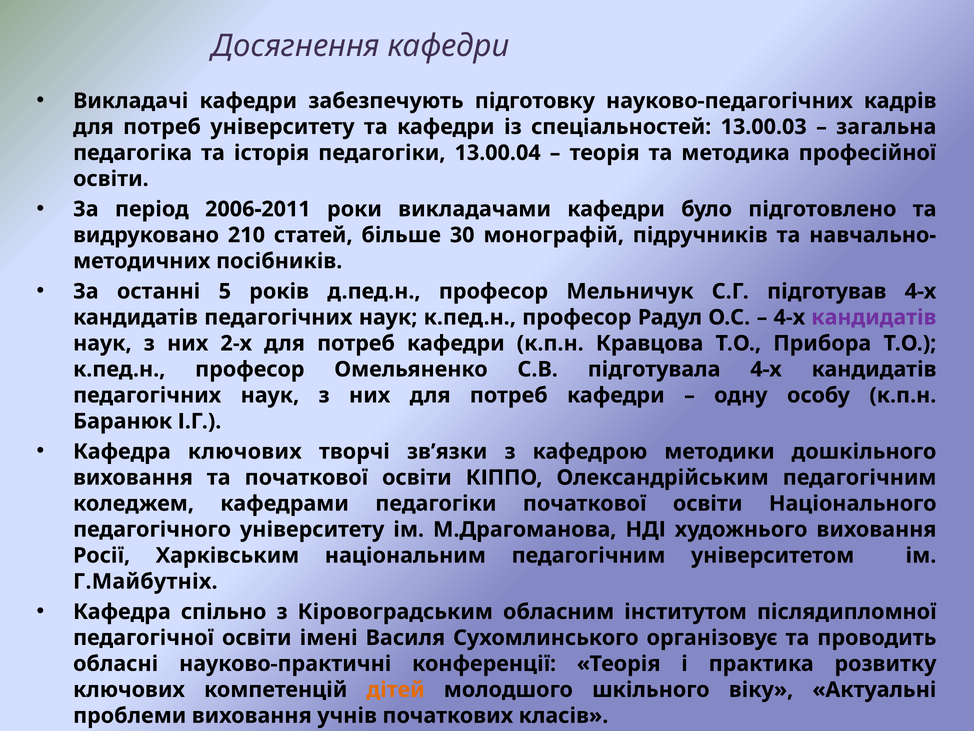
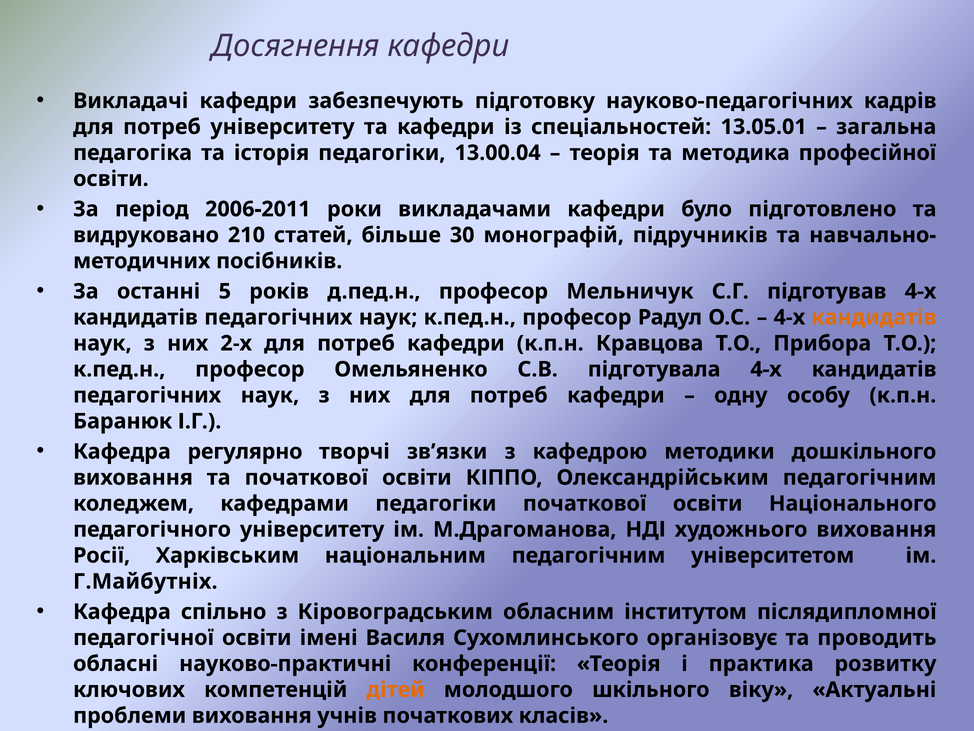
13.00.03: 13.00.03 -> 13.05.01 (764, 127)
кандидатів colour: purple -> orange (874, 317)
Кафедра ключових: ключових -> регулярно (245, 451)
